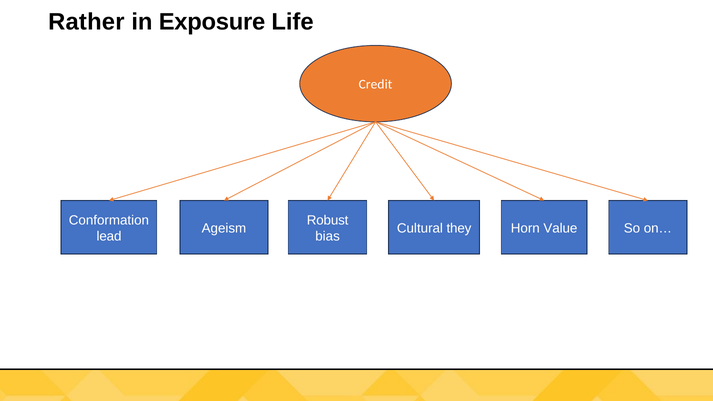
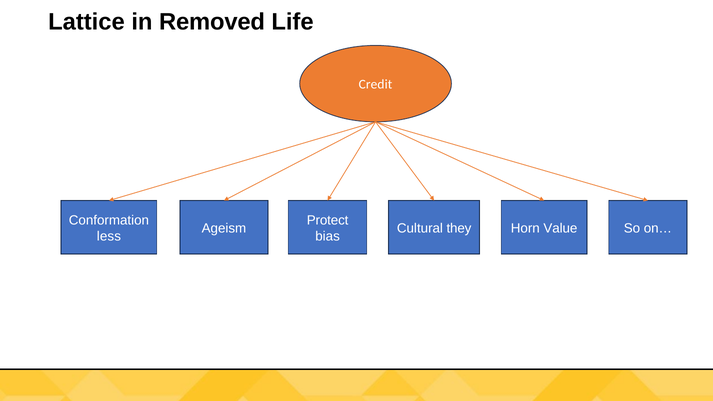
Rather: Rather -> Lattice (86, 22)
Exposure: Exposure -> Removed (212, 22)
Robust: Robust -> Protect (328, 220)
lead: lead -> less (109, 236)
